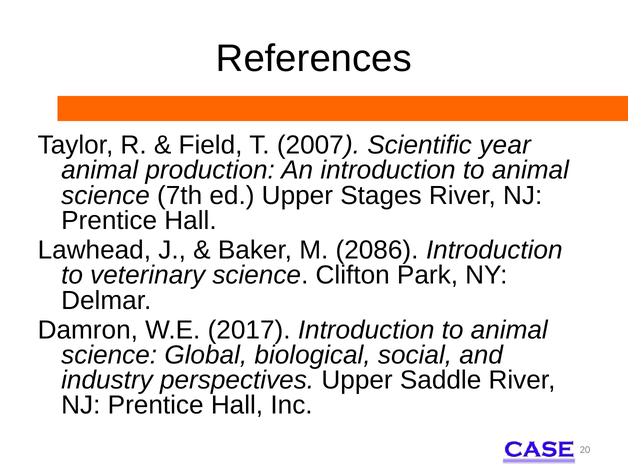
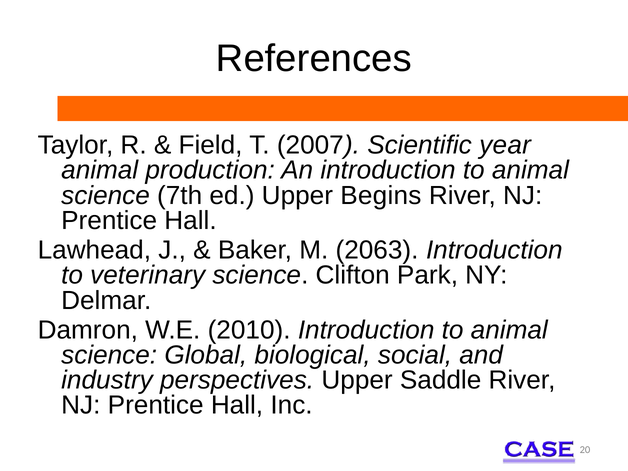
Stages: Stages -> Begins (381, 195)
2086: 2086 -> 2063 (377, 250)
2017: 2017 -> 2010 (249, 330)
